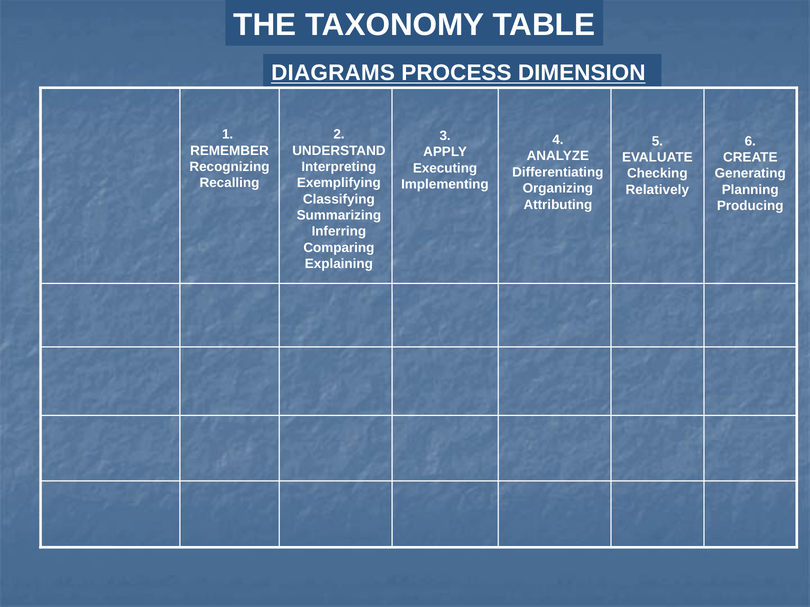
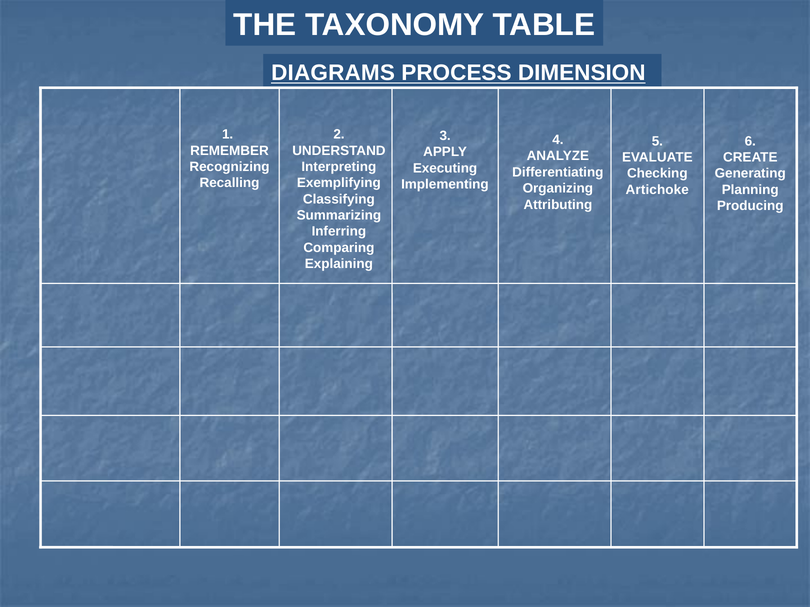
Relatively: Relatively -> Artichoke (657, 190)
